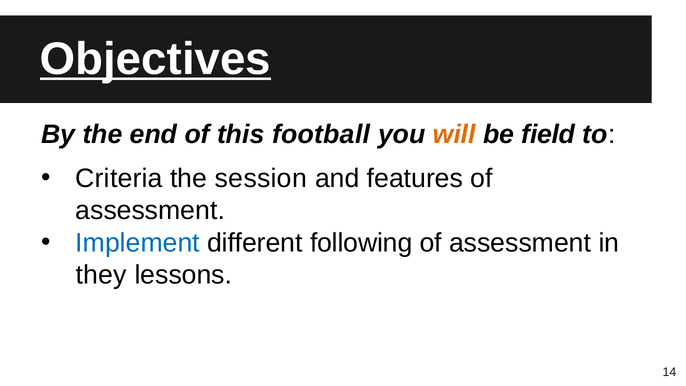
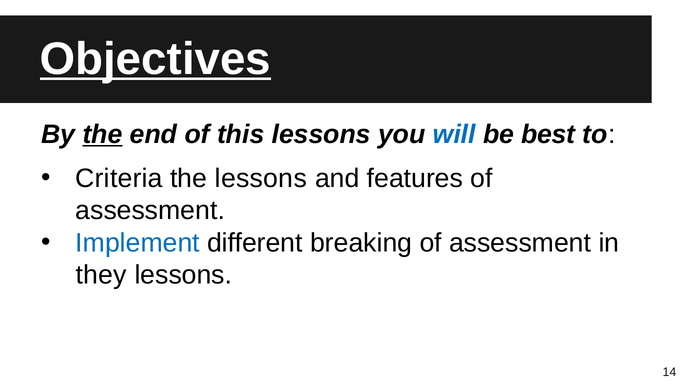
the underline: none -> present (103, 134)
this football: football -> lessons (321, 134)
will colour: orange -> blue (454, 134)
field: field -> best (548, 134)
the session: session -> lessons (261, 179)
following: following -> breaking (361, 243)
